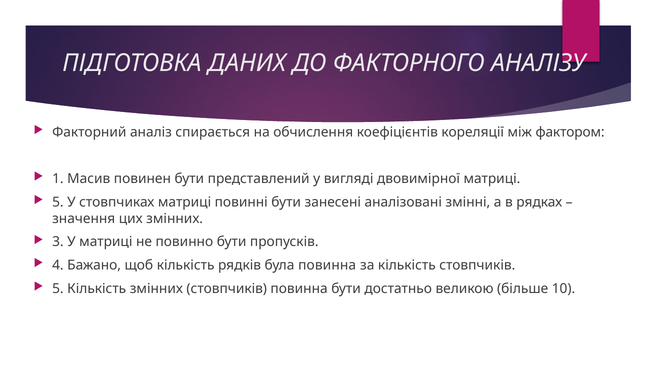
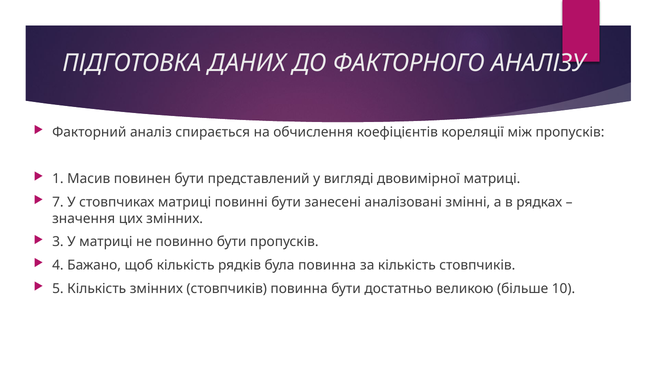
між фактором: фактором -> пропусків (570, 132)
5: 5 -> 7 (58, 202)
